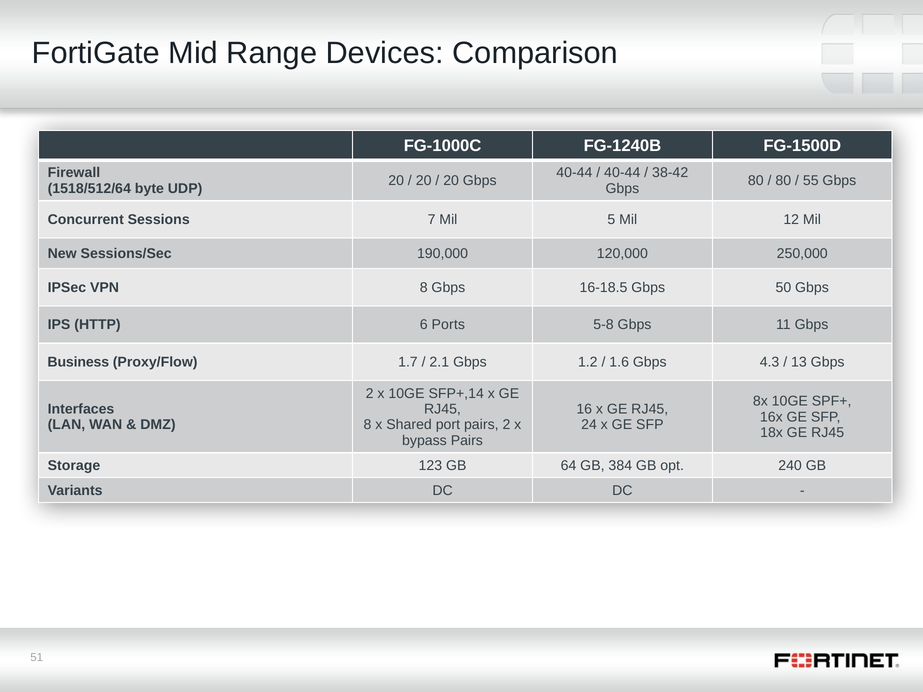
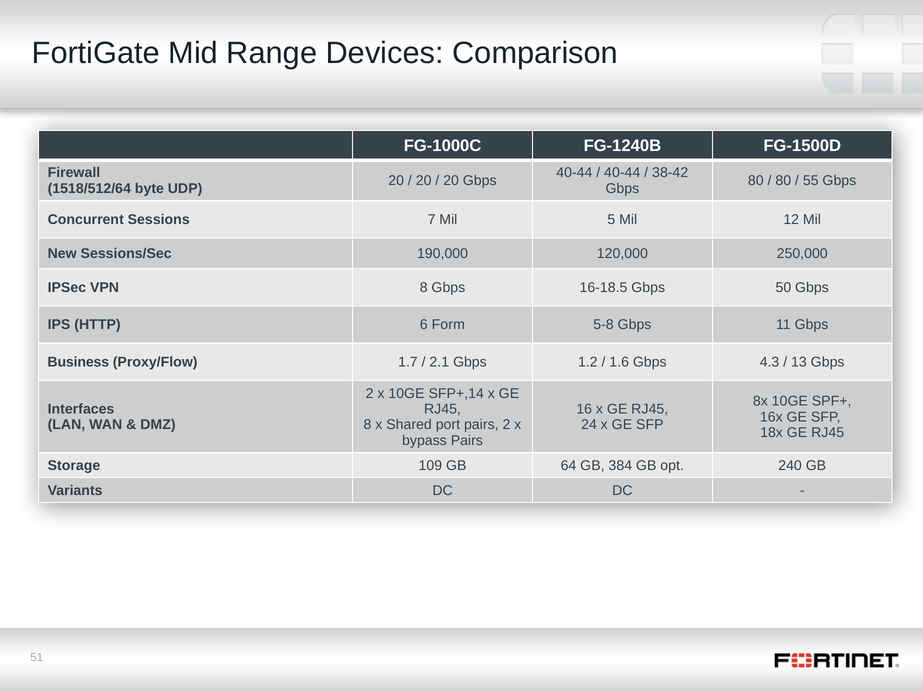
Ports: Ports -> Form (448, 325)
123: 123 -> 109 (430, 466)
